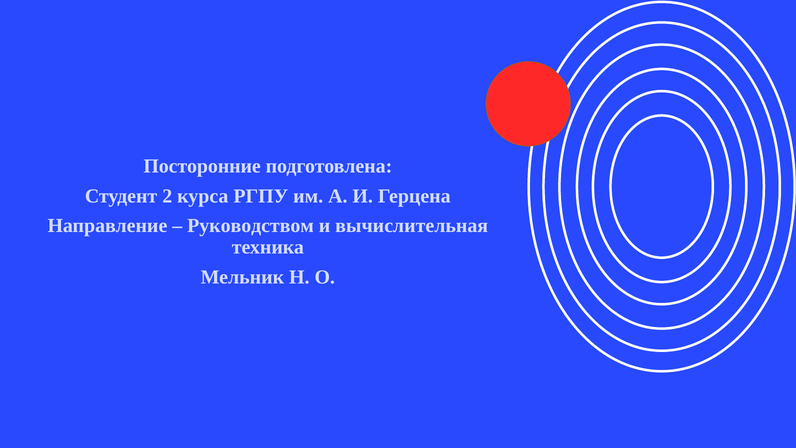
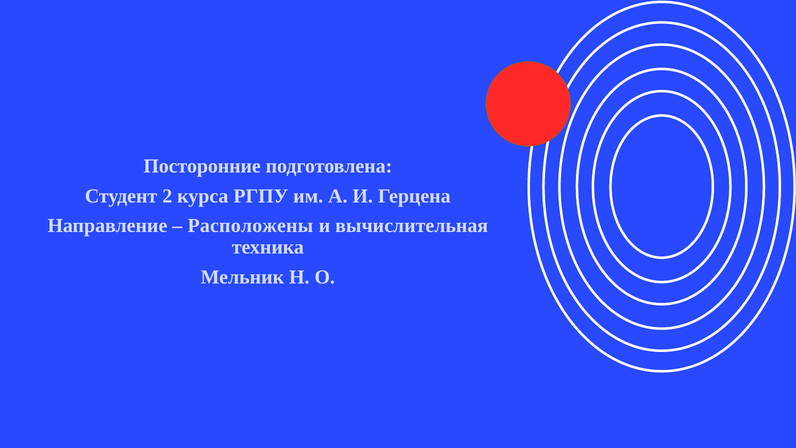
Руководством: Руководством -> Расположены (250, 226)
